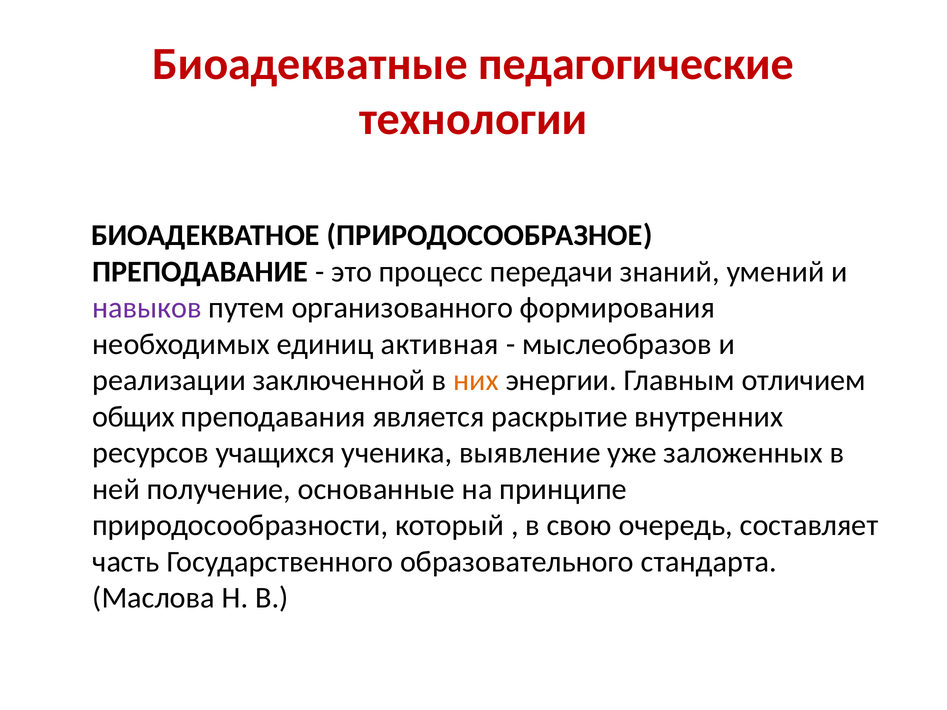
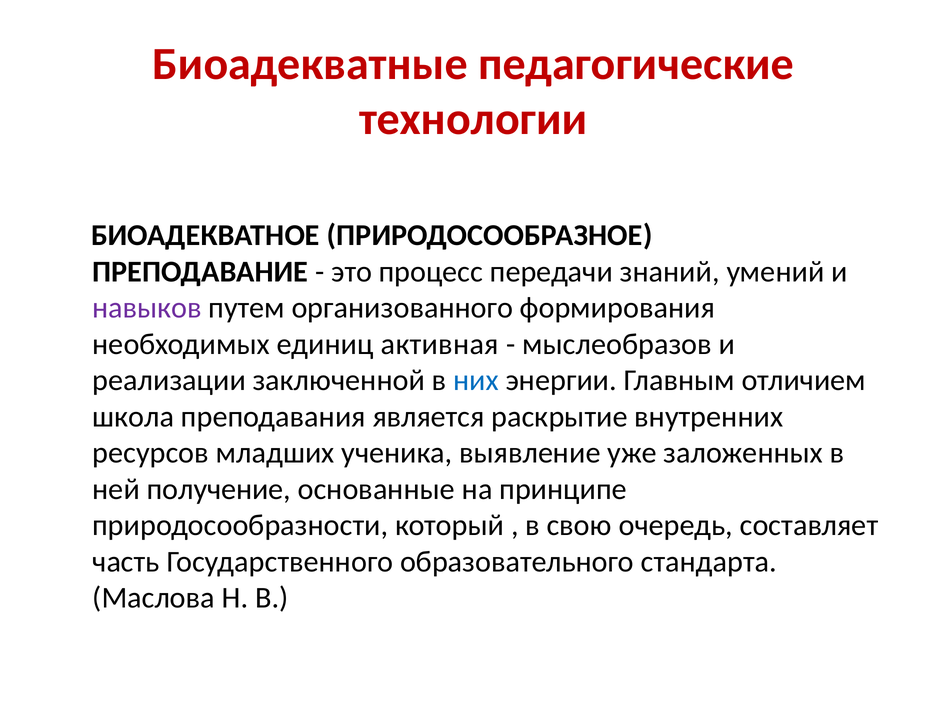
них colour: orange -> blue (476, 381)
общих: общих -> школа (133, 417)
учащихся: учащихся -> младших (275, 453)
